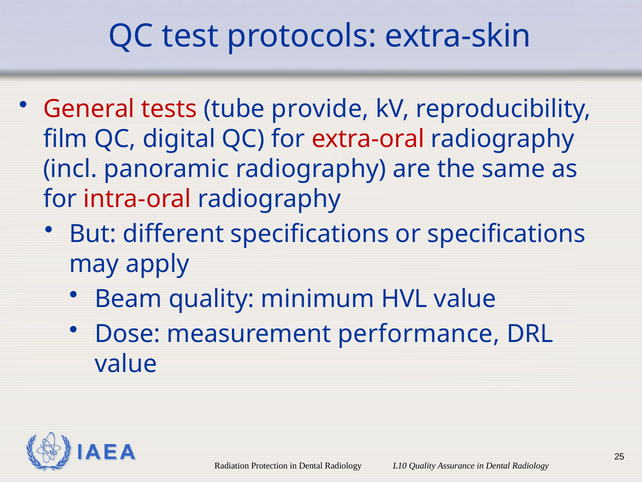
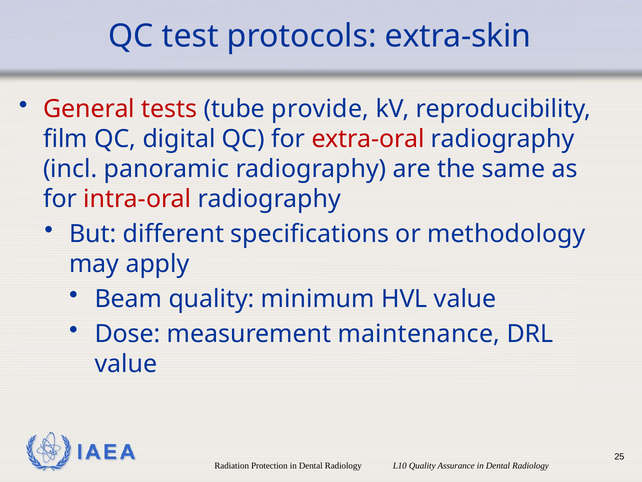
or specifications: specifications -> methodology (506, 234)
performance: performance -> maintenance (419, 334)
